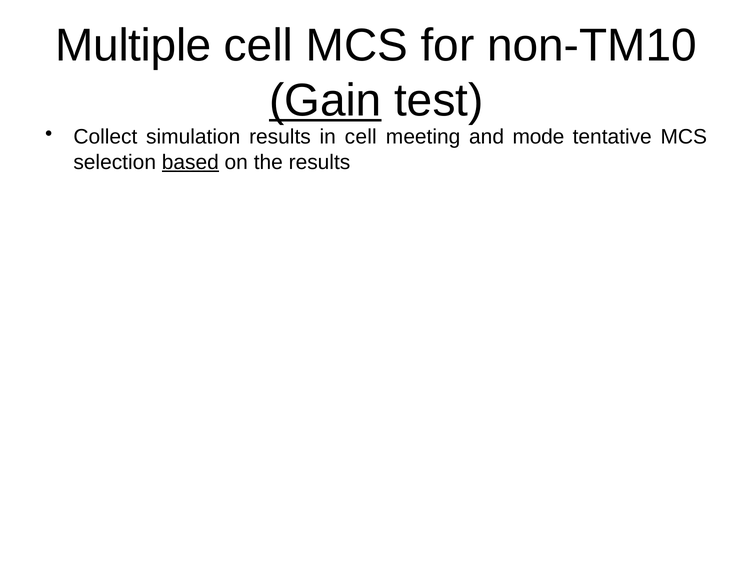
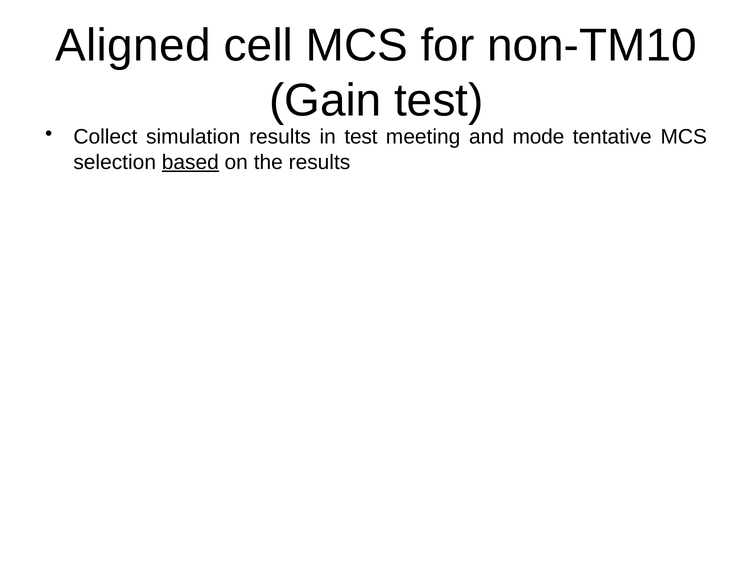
Multiple: Multiple -> Aligned (133, 45)
Gain underline: present -> none (325, 100)
in cell: cell -> test (361, 137)
